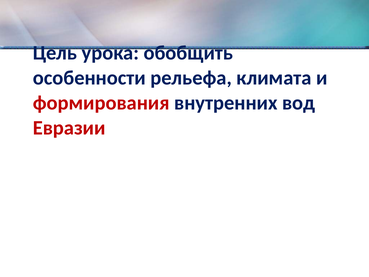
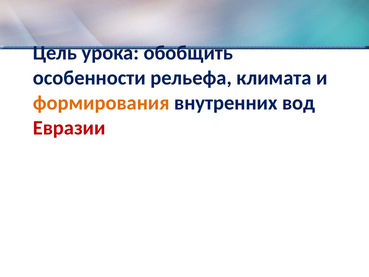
формирования colour: red -> orange (101, 103)
